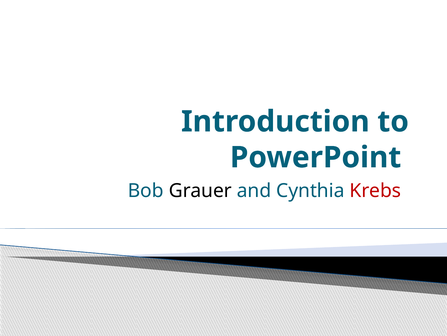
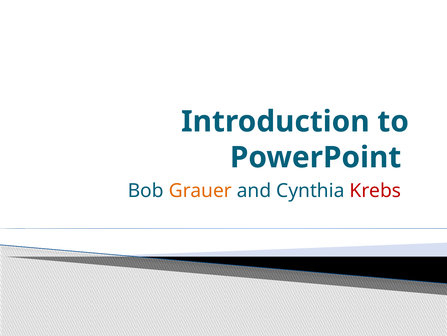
Grauer colour: black -> orange (200, 190)
